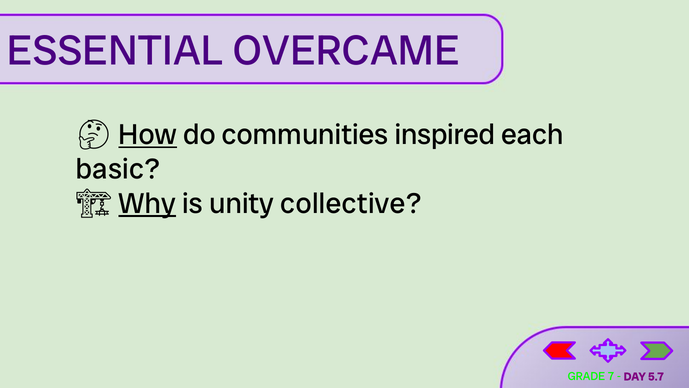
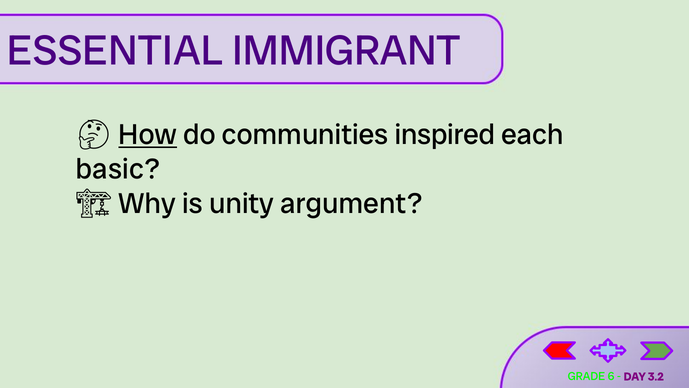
OVERCAME: OVERCAME -> IMMIGRANT (347, 51)
Why underline: present -> none (147, 204)
collective: collective -> argument (351, 204)
7: 7 -> 6 (611, 376)
5.7: 5.7 -> 3.2 (656, 376)
